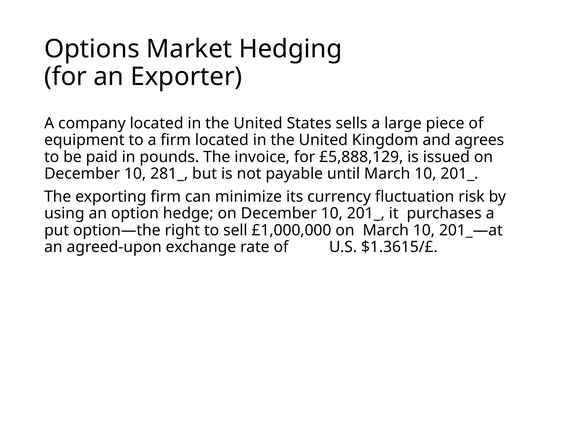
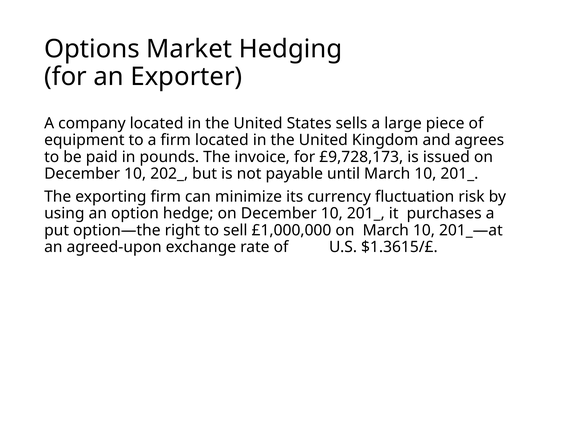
£5,888,129: £5,888,129 -> £9,728,173 (361, 157)
281_: 281_ -> 202_ (169, 174)
